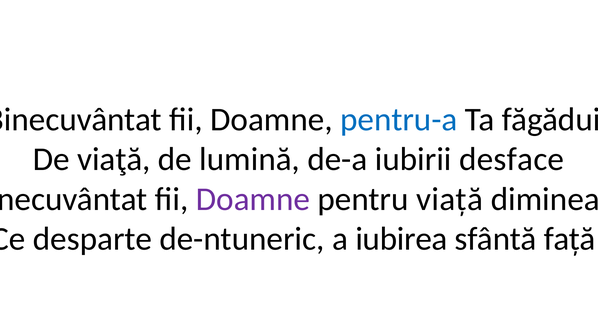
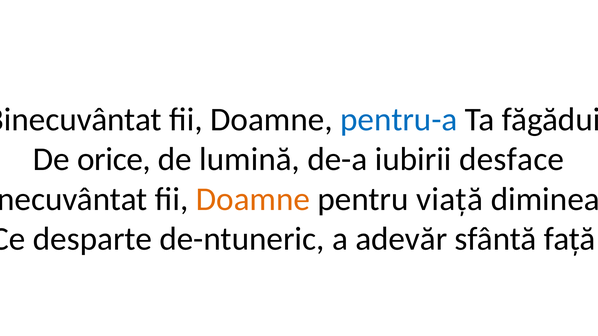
viaţă: viaţă -> orice (114, 160)
Doamne colour: purple -> orange (253, 199)
iubirea: iubirea -> adevăr (401, 239)
